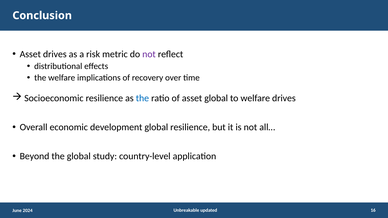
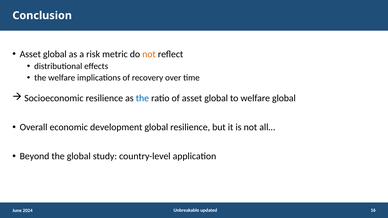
drives: drives -> global (55, 54)
not colour: purple -> orange (149, 54)
welfare drives: drives -> global (284, 98)
